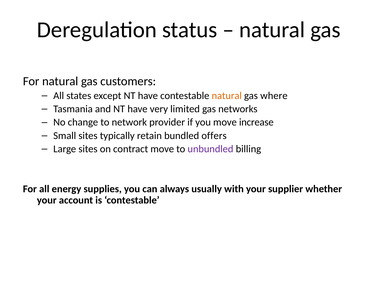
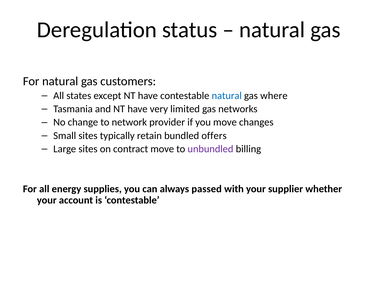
natural colour: orange -> blue (227, 95)
increase: increase -> changes (256, 122)
usually: usually -> passed (207, 189)
